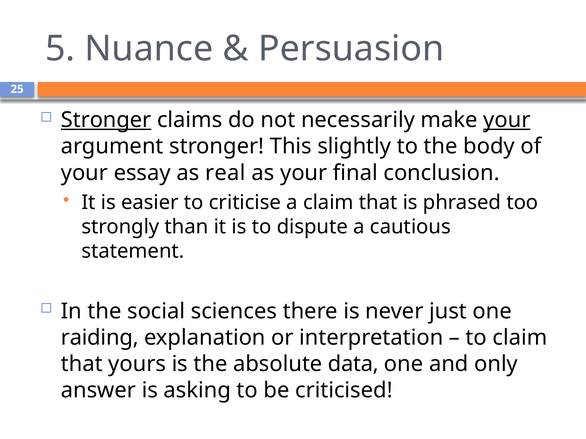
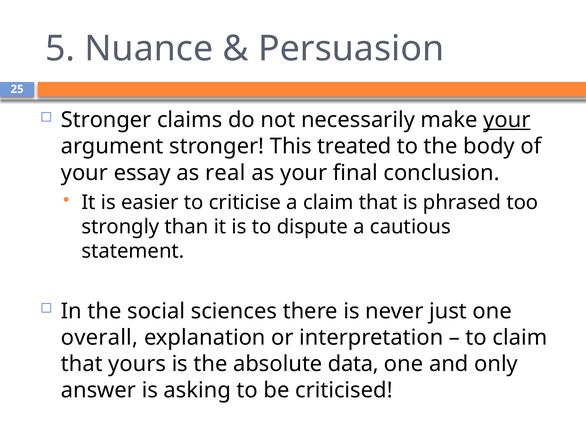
Stronger underline: present -> none (106, 120)
slightly: slightly -> treated (354, 147)
raiding: raiding -> overall (99, 338)
